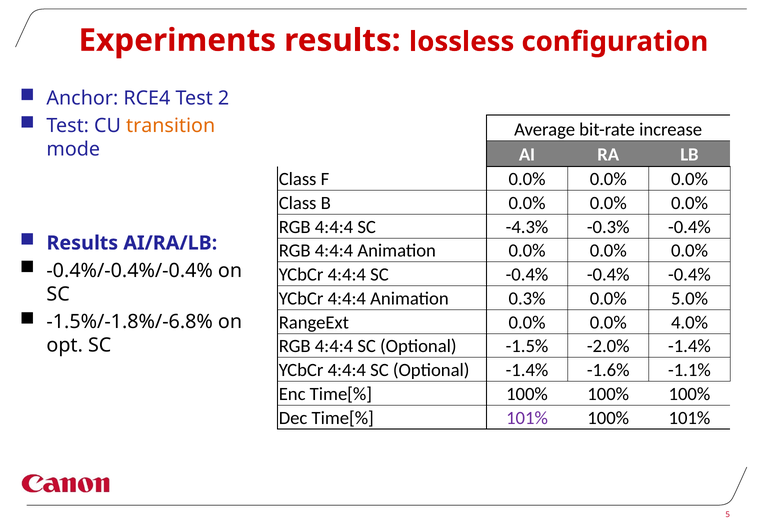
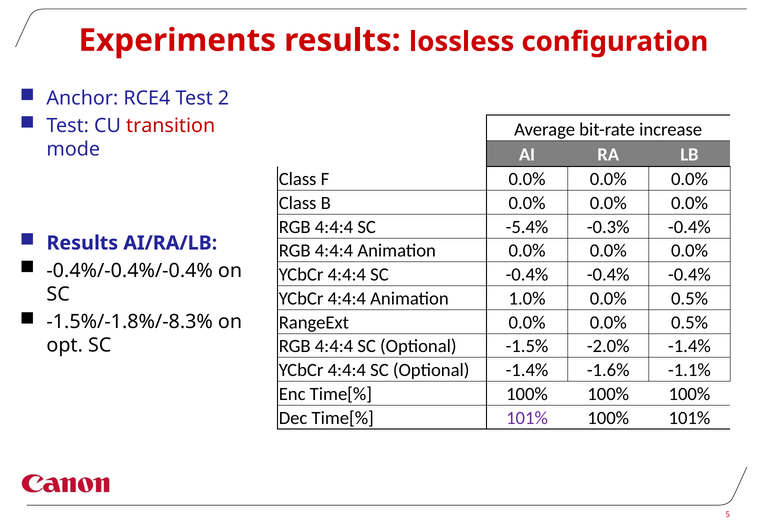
transition colour: orange -> red (171, 126)
-4.3%: -4.3% -> -5.4% (527, 227)
0.3%: 0.3% -> 1.0% (527, 299)
5.0%: 5.0% -> 0.5% (690, 299)
-1.5%/-1.8%/-6.8%: -1.5%/-1.8%/-6.8% -> -1.5%/-1.8%/-8.3% (130, 322)
0.0% 0.0% 4.0%: 4.0% -> 0.5% (690, 323)
